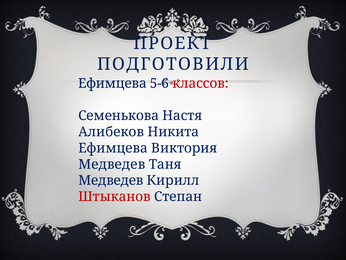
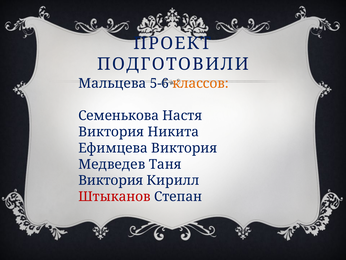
Ефимцева: Ефимцева -> Мальцева (112, 83)
классов colour: red -> orange (201, 83)
Алибеков: Алибеков -> Виктория (111, 132)
Медведев: Медведев -> Виктория (111, 180)
